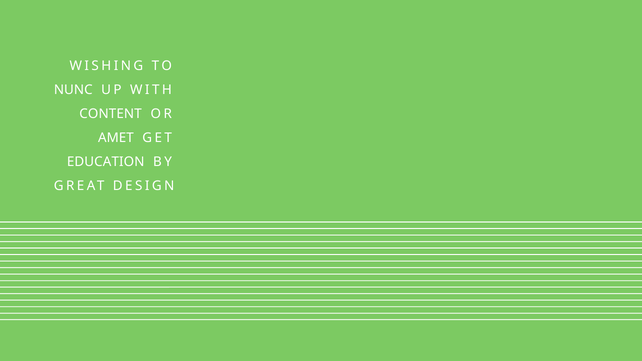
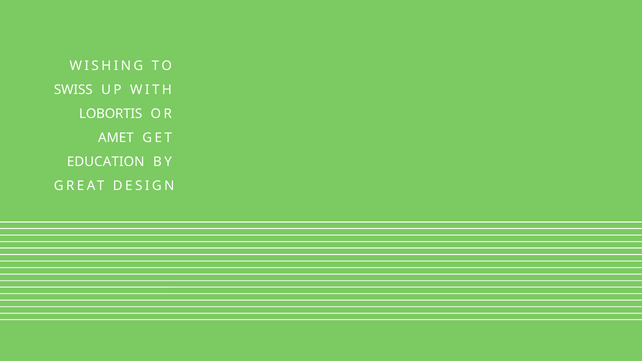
NUNC: NUNC -> SWISS (73, 90)
CONTENT: CONTENT -> LOBORTIS (111, 114)
